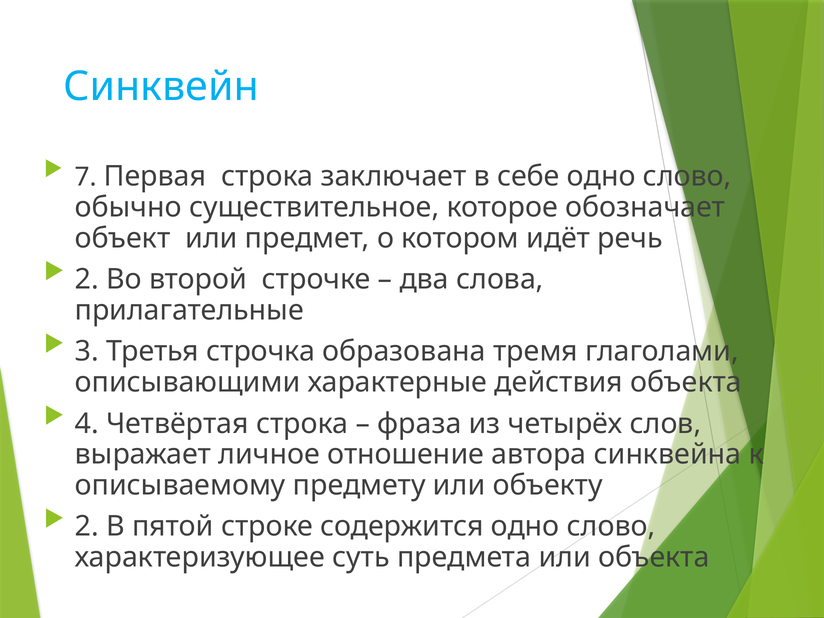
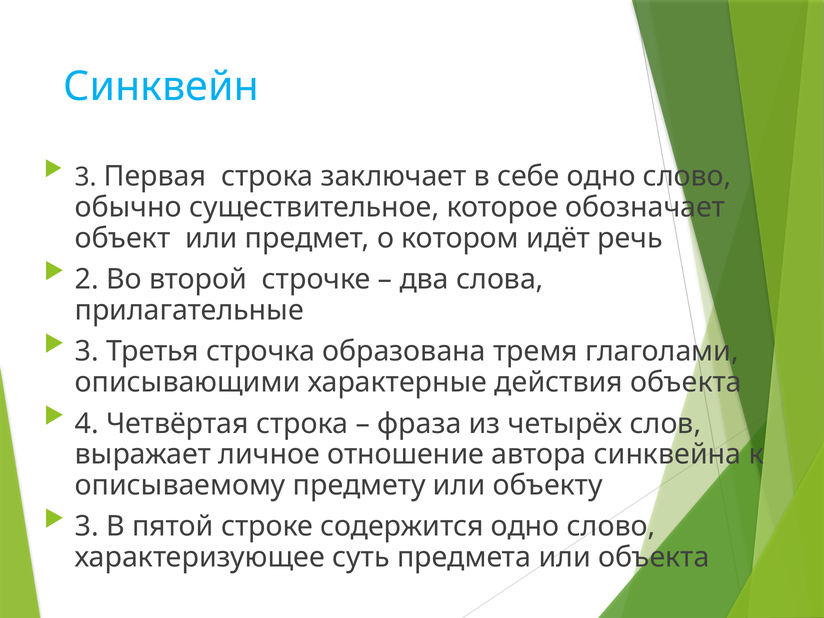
7: 7 -> 3 (86, 177)
2: 2 -> 3 (87, 527)
